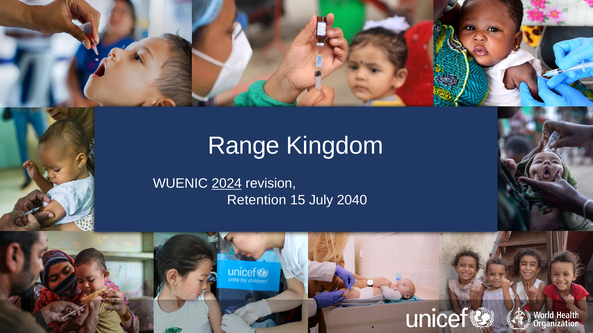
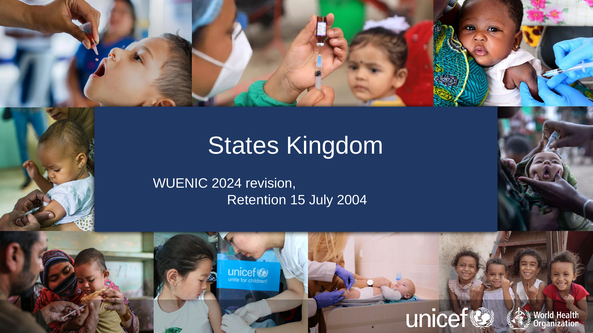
Range: Range -> States (243, 146)
2024 underline: present -> none (227, 184)
2040: 2040 -> 2004 (352, 200)
